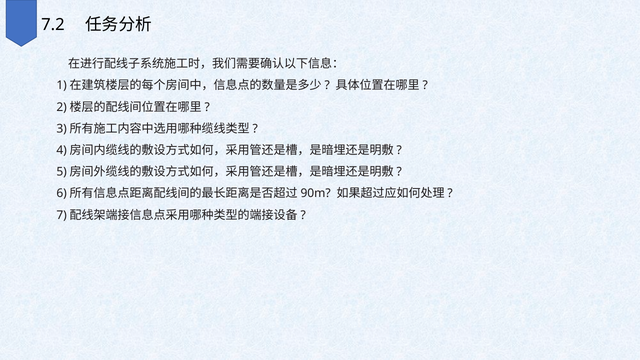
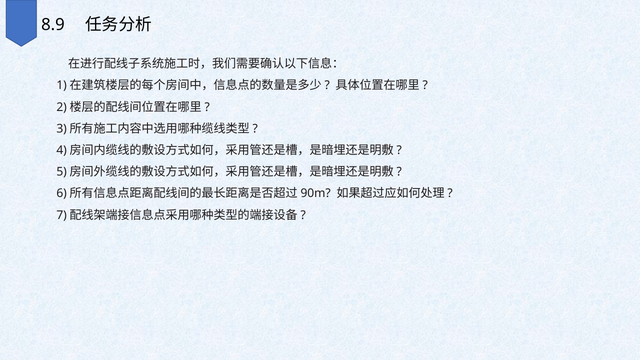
7.2: 7.2 -> 8.9 (53, 25)
